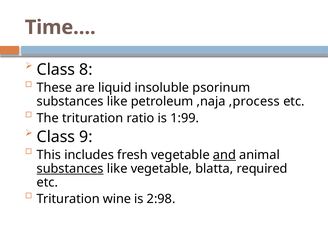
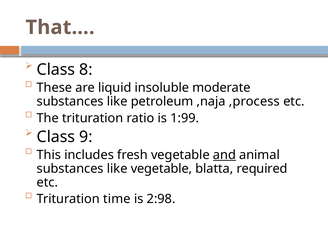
Time…: Time… -> That… (60, 27)
psorinum: psorinum -> moderate (221, 88)
substances underline: present -> none (70, 169)
wine: wine -> time (117, 199)
